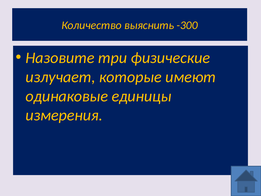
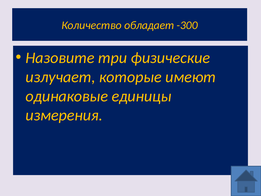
выяснить: выяснить -> обладает (149, 25)
